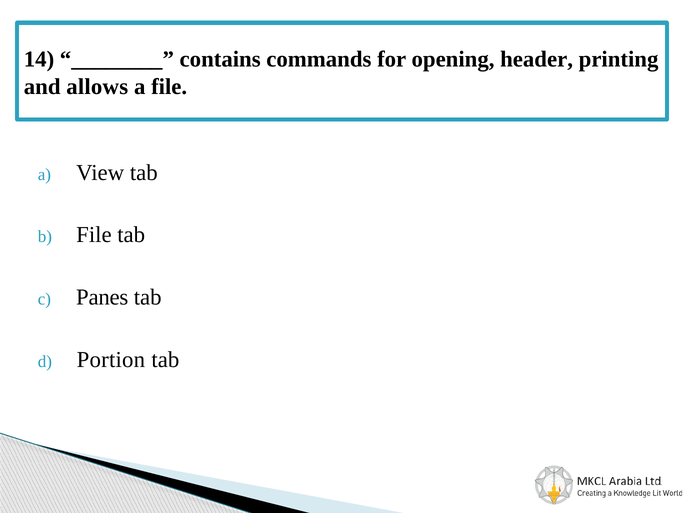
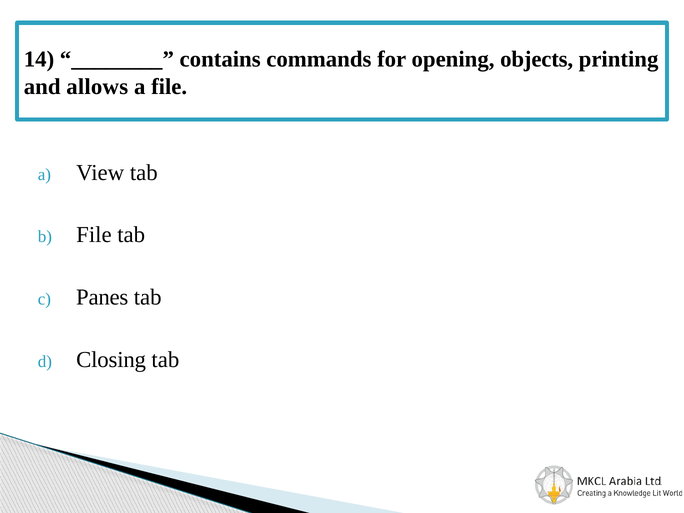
header: header -> objects (537, 59)
Portion: Portion -> Closing (111, 359)
